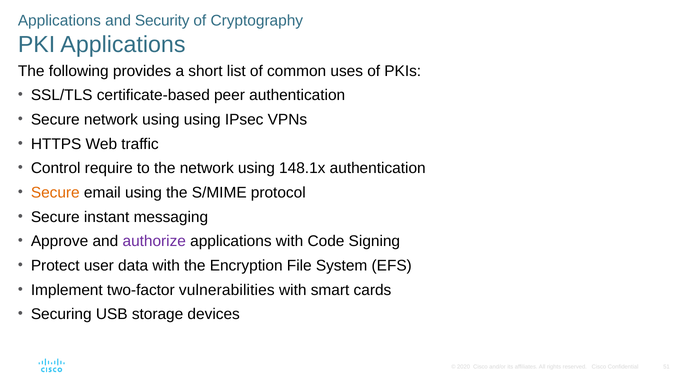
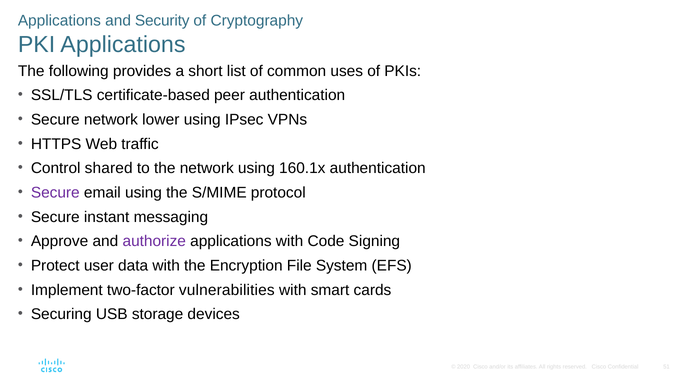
Secure network using: using -> lower (161, 120)
require: require -> shared (109, 168)
148.1x: 148.1x -> 160.1x (302, 168)
Secure colour: orange -> purple (55, 193)
